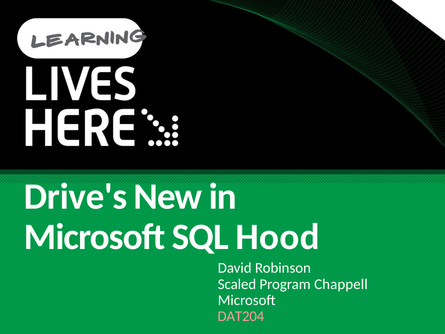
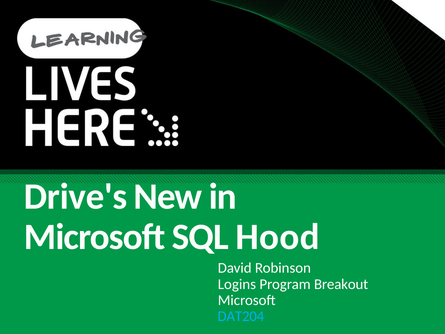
Scaled: Scaled -> Logins (237, 284)
Chappell: Chappell -> Breakout (341, 284)
DAT204 colour: pink -> light blue (241, 316)
